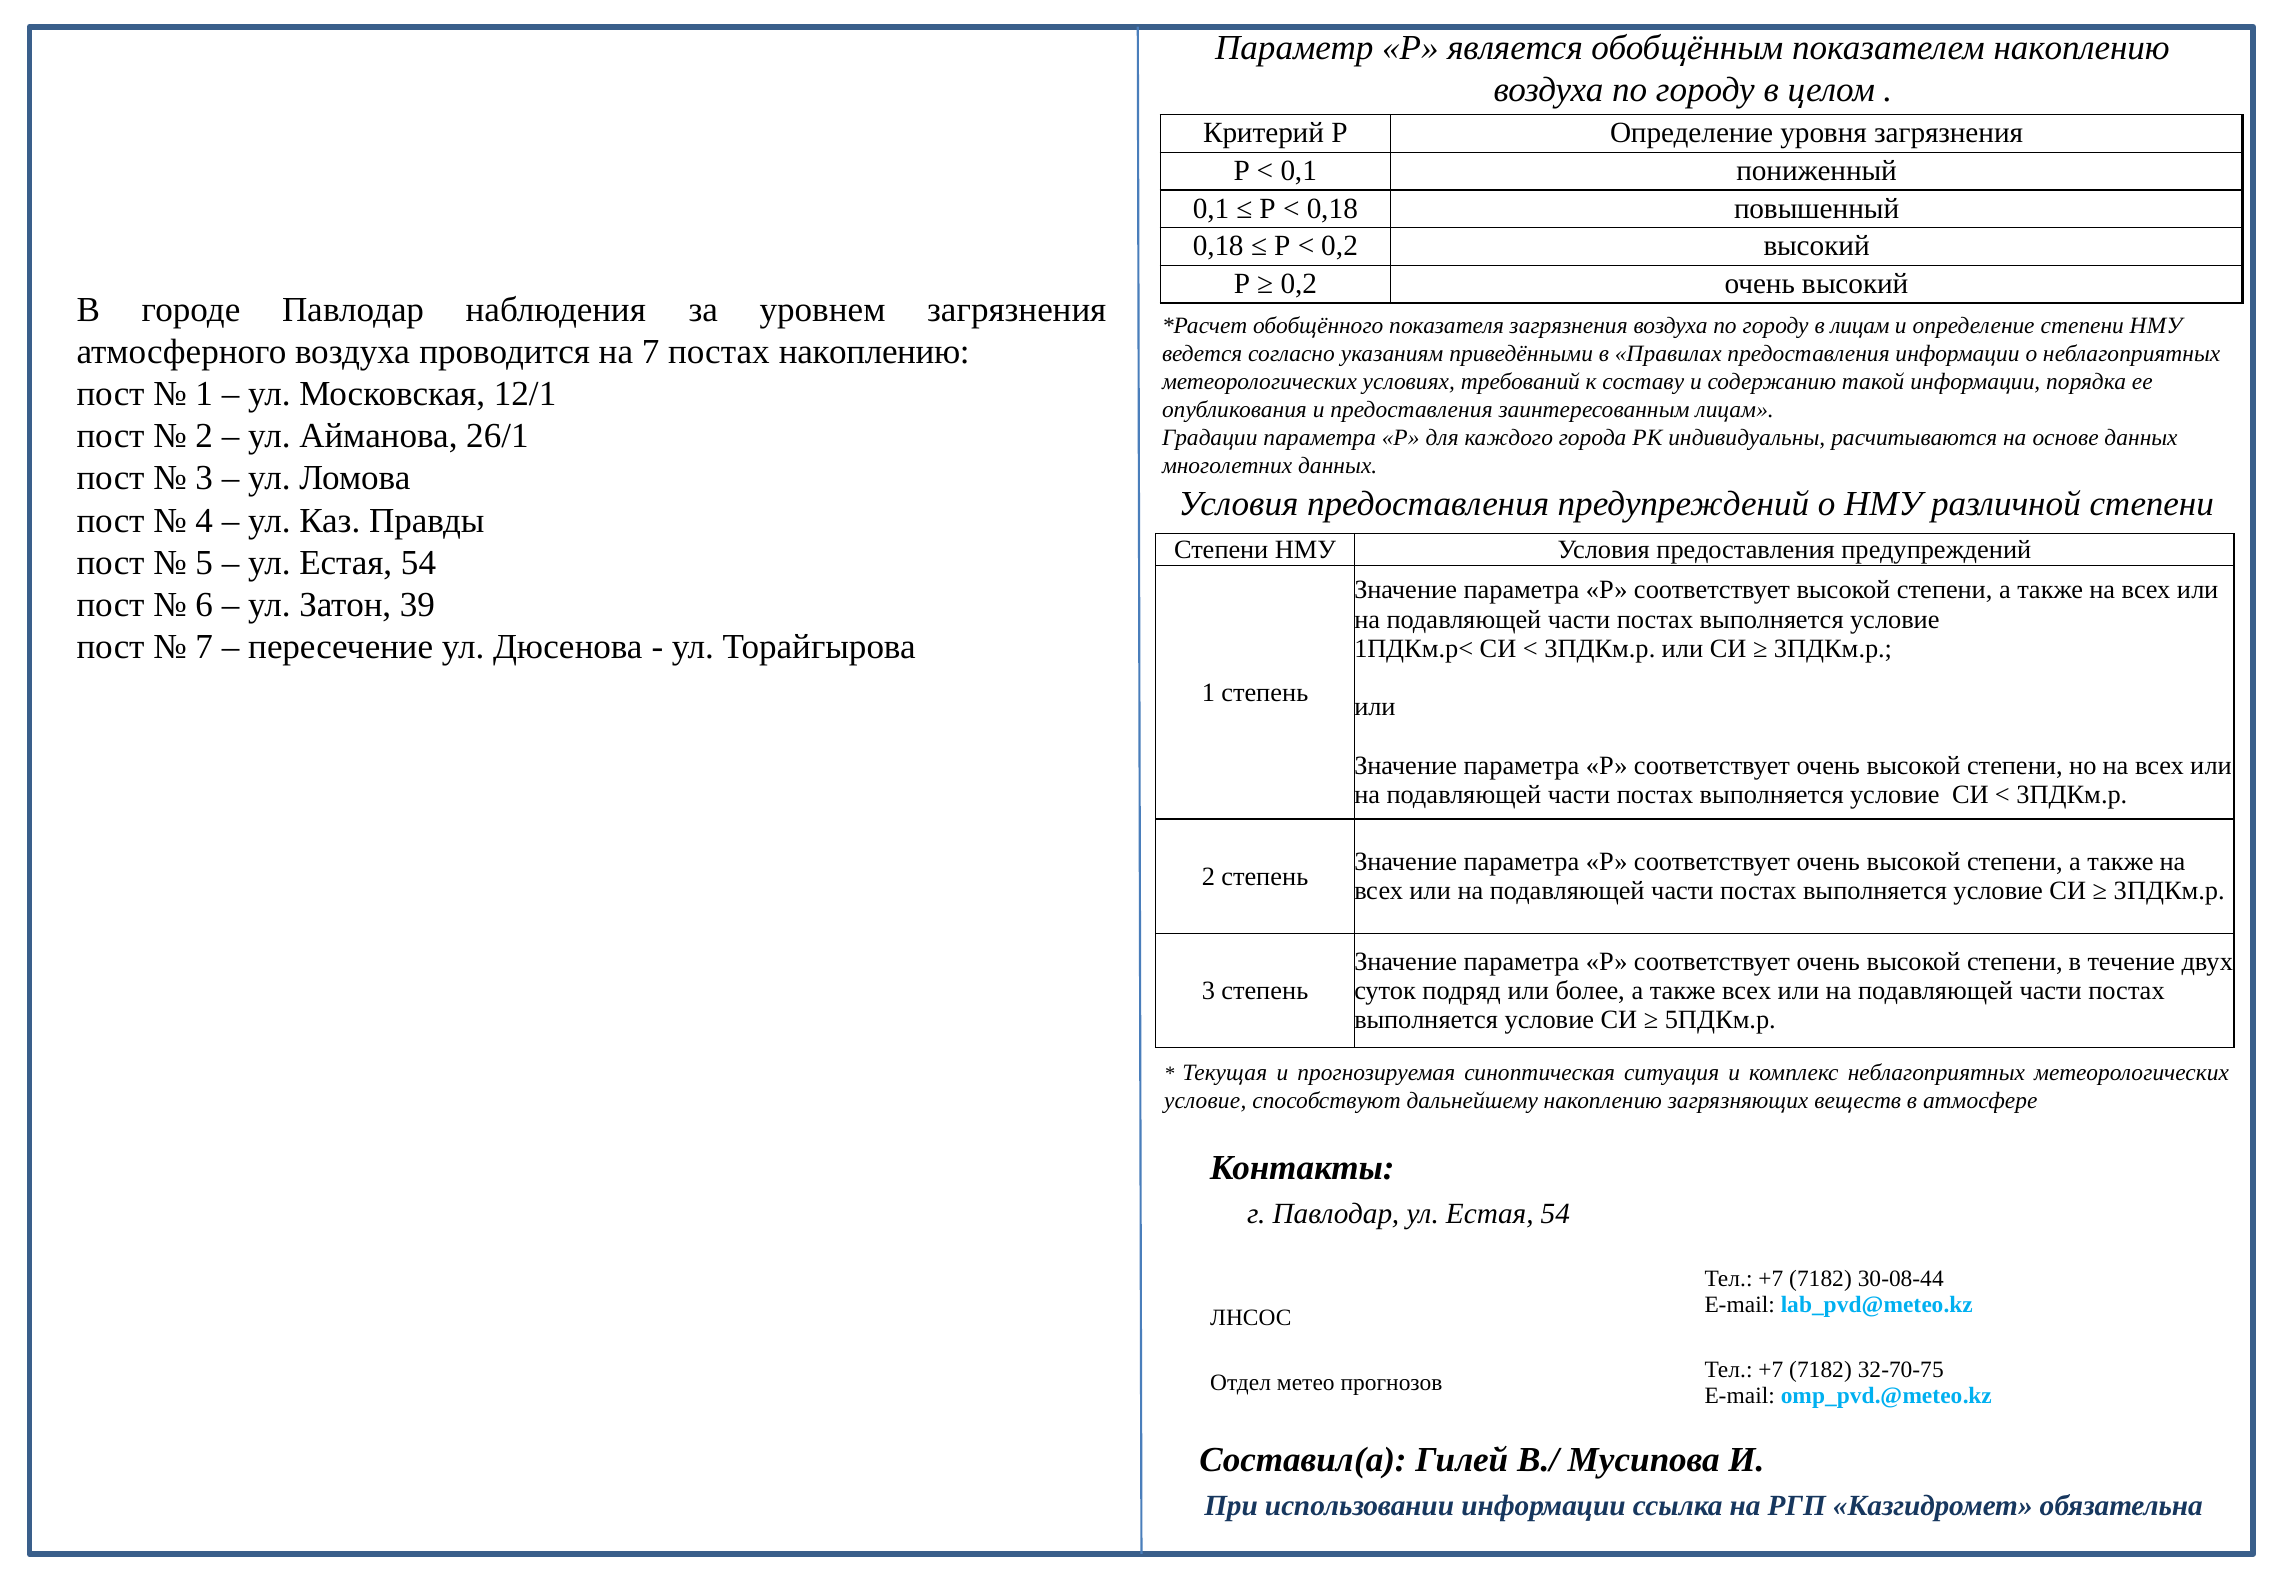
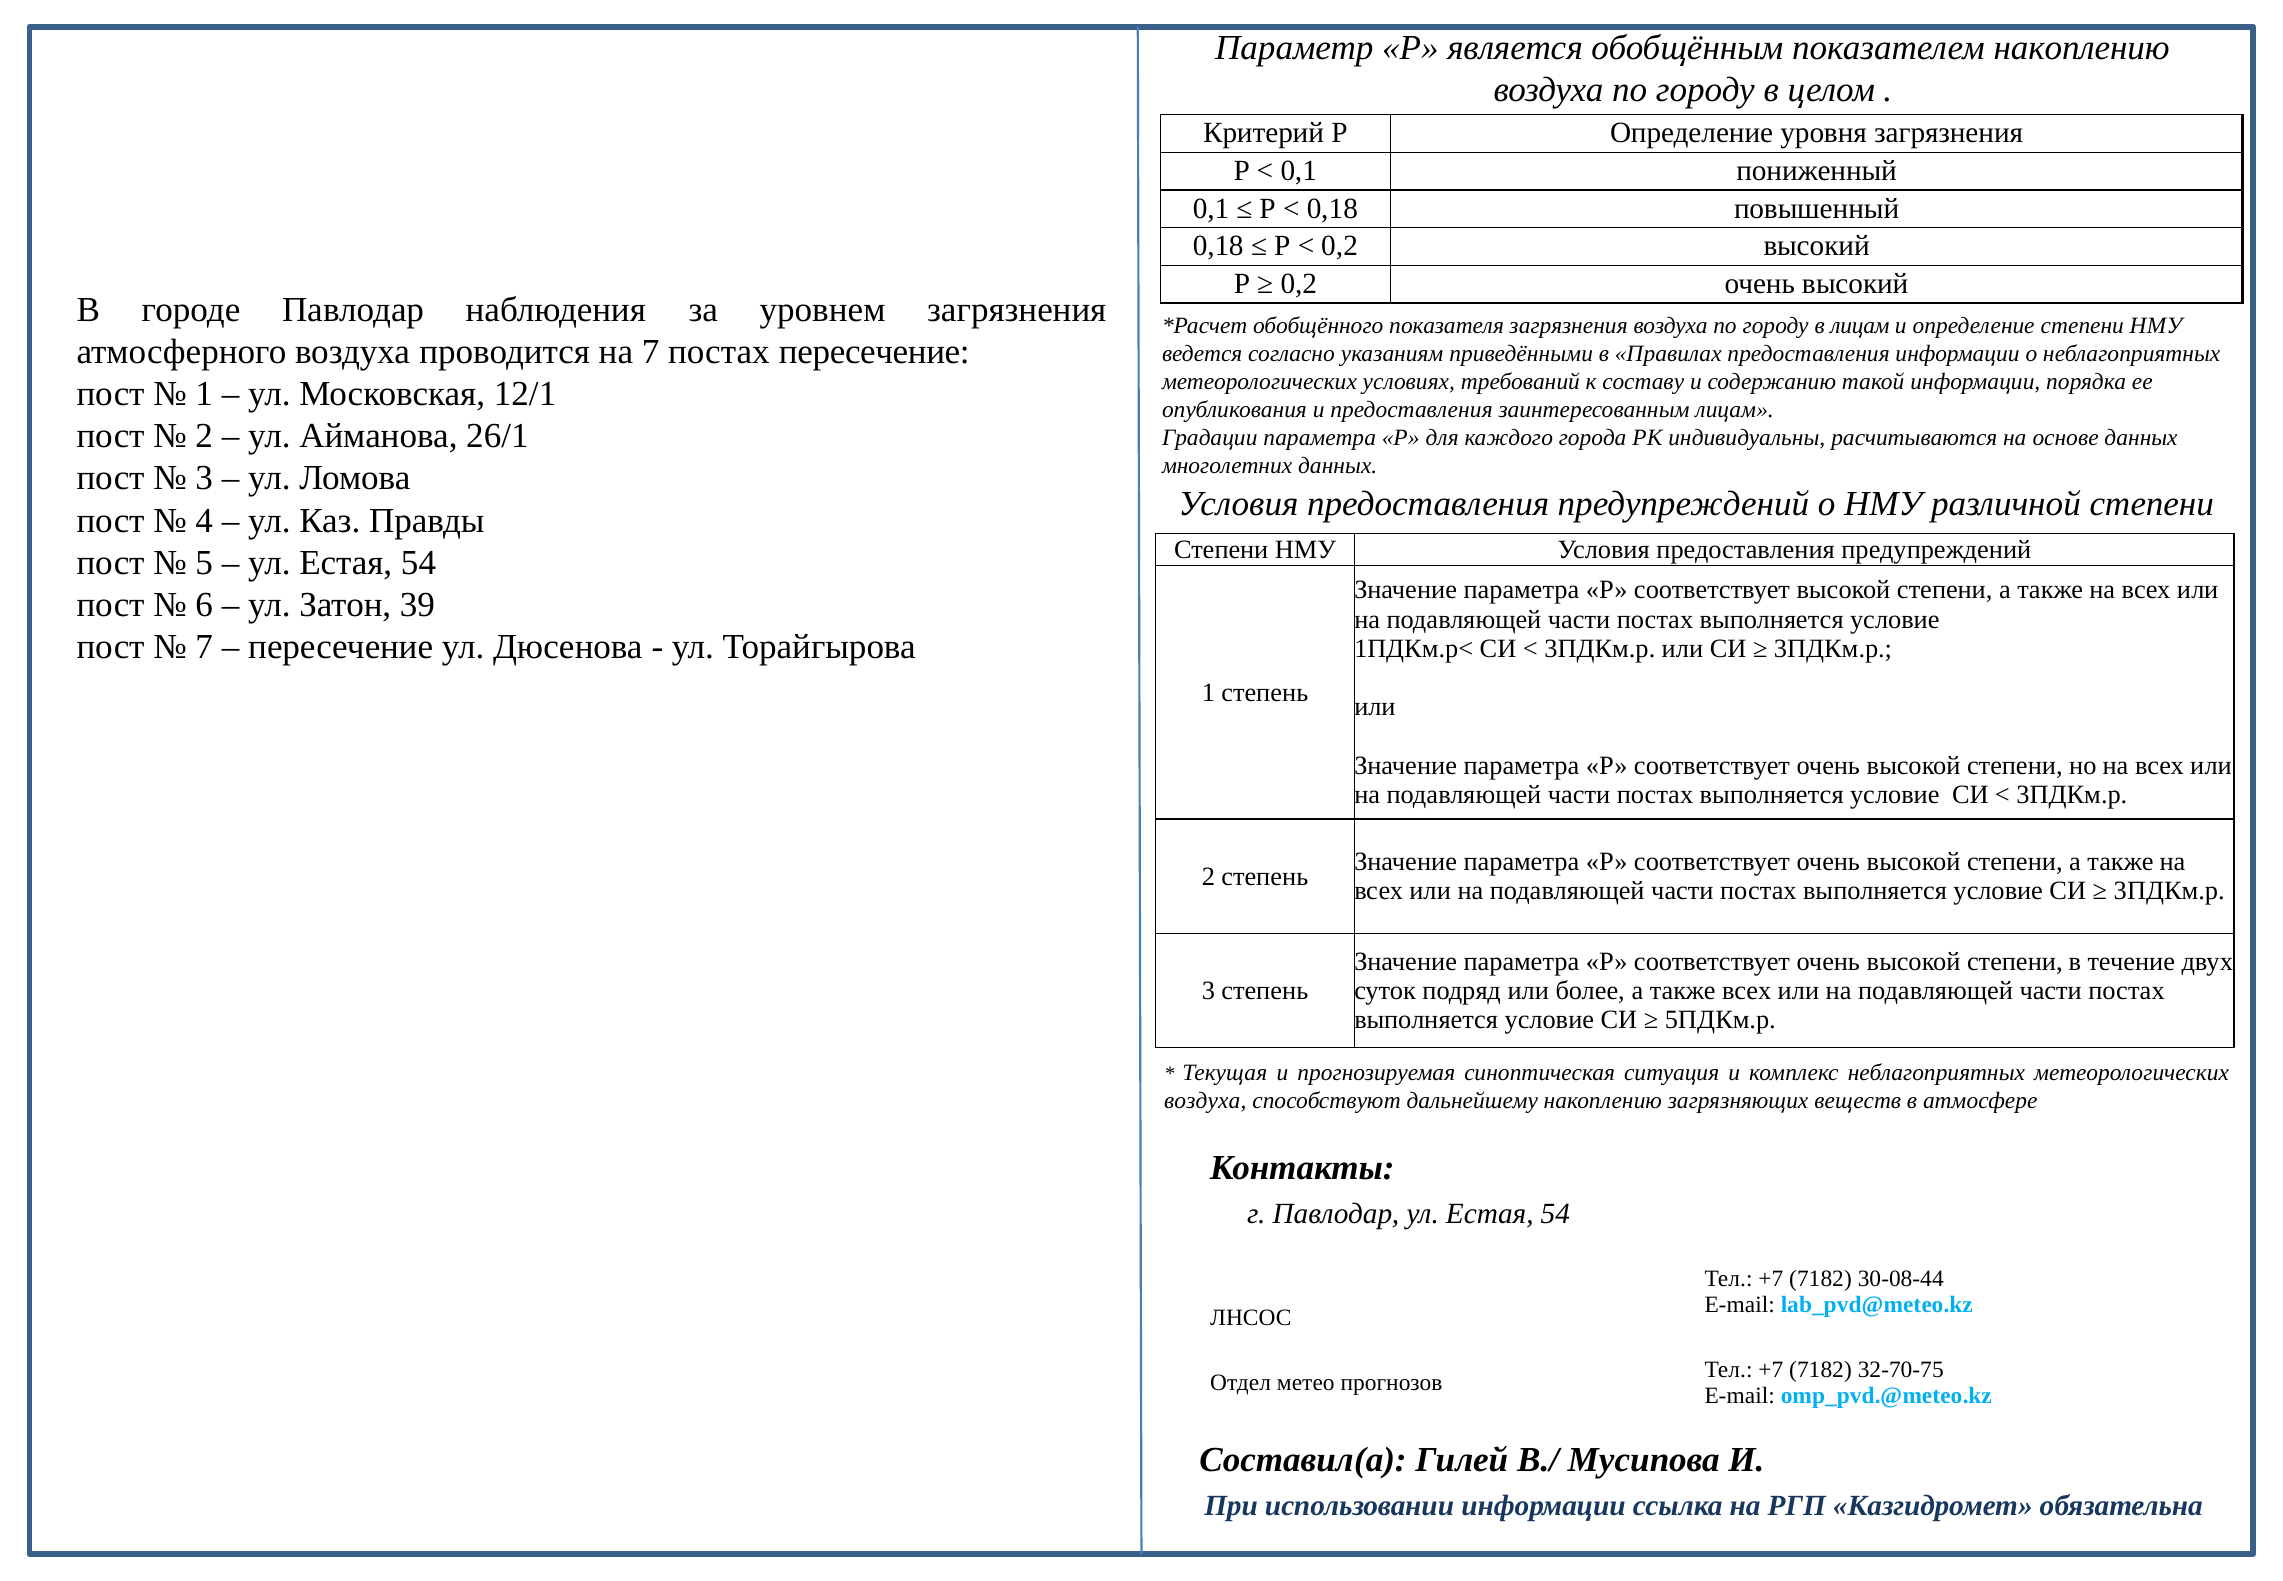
постах накоплению: накоплению -> пересечение (874, 352)
условие: условие -> воздуха (1205, 1101)
